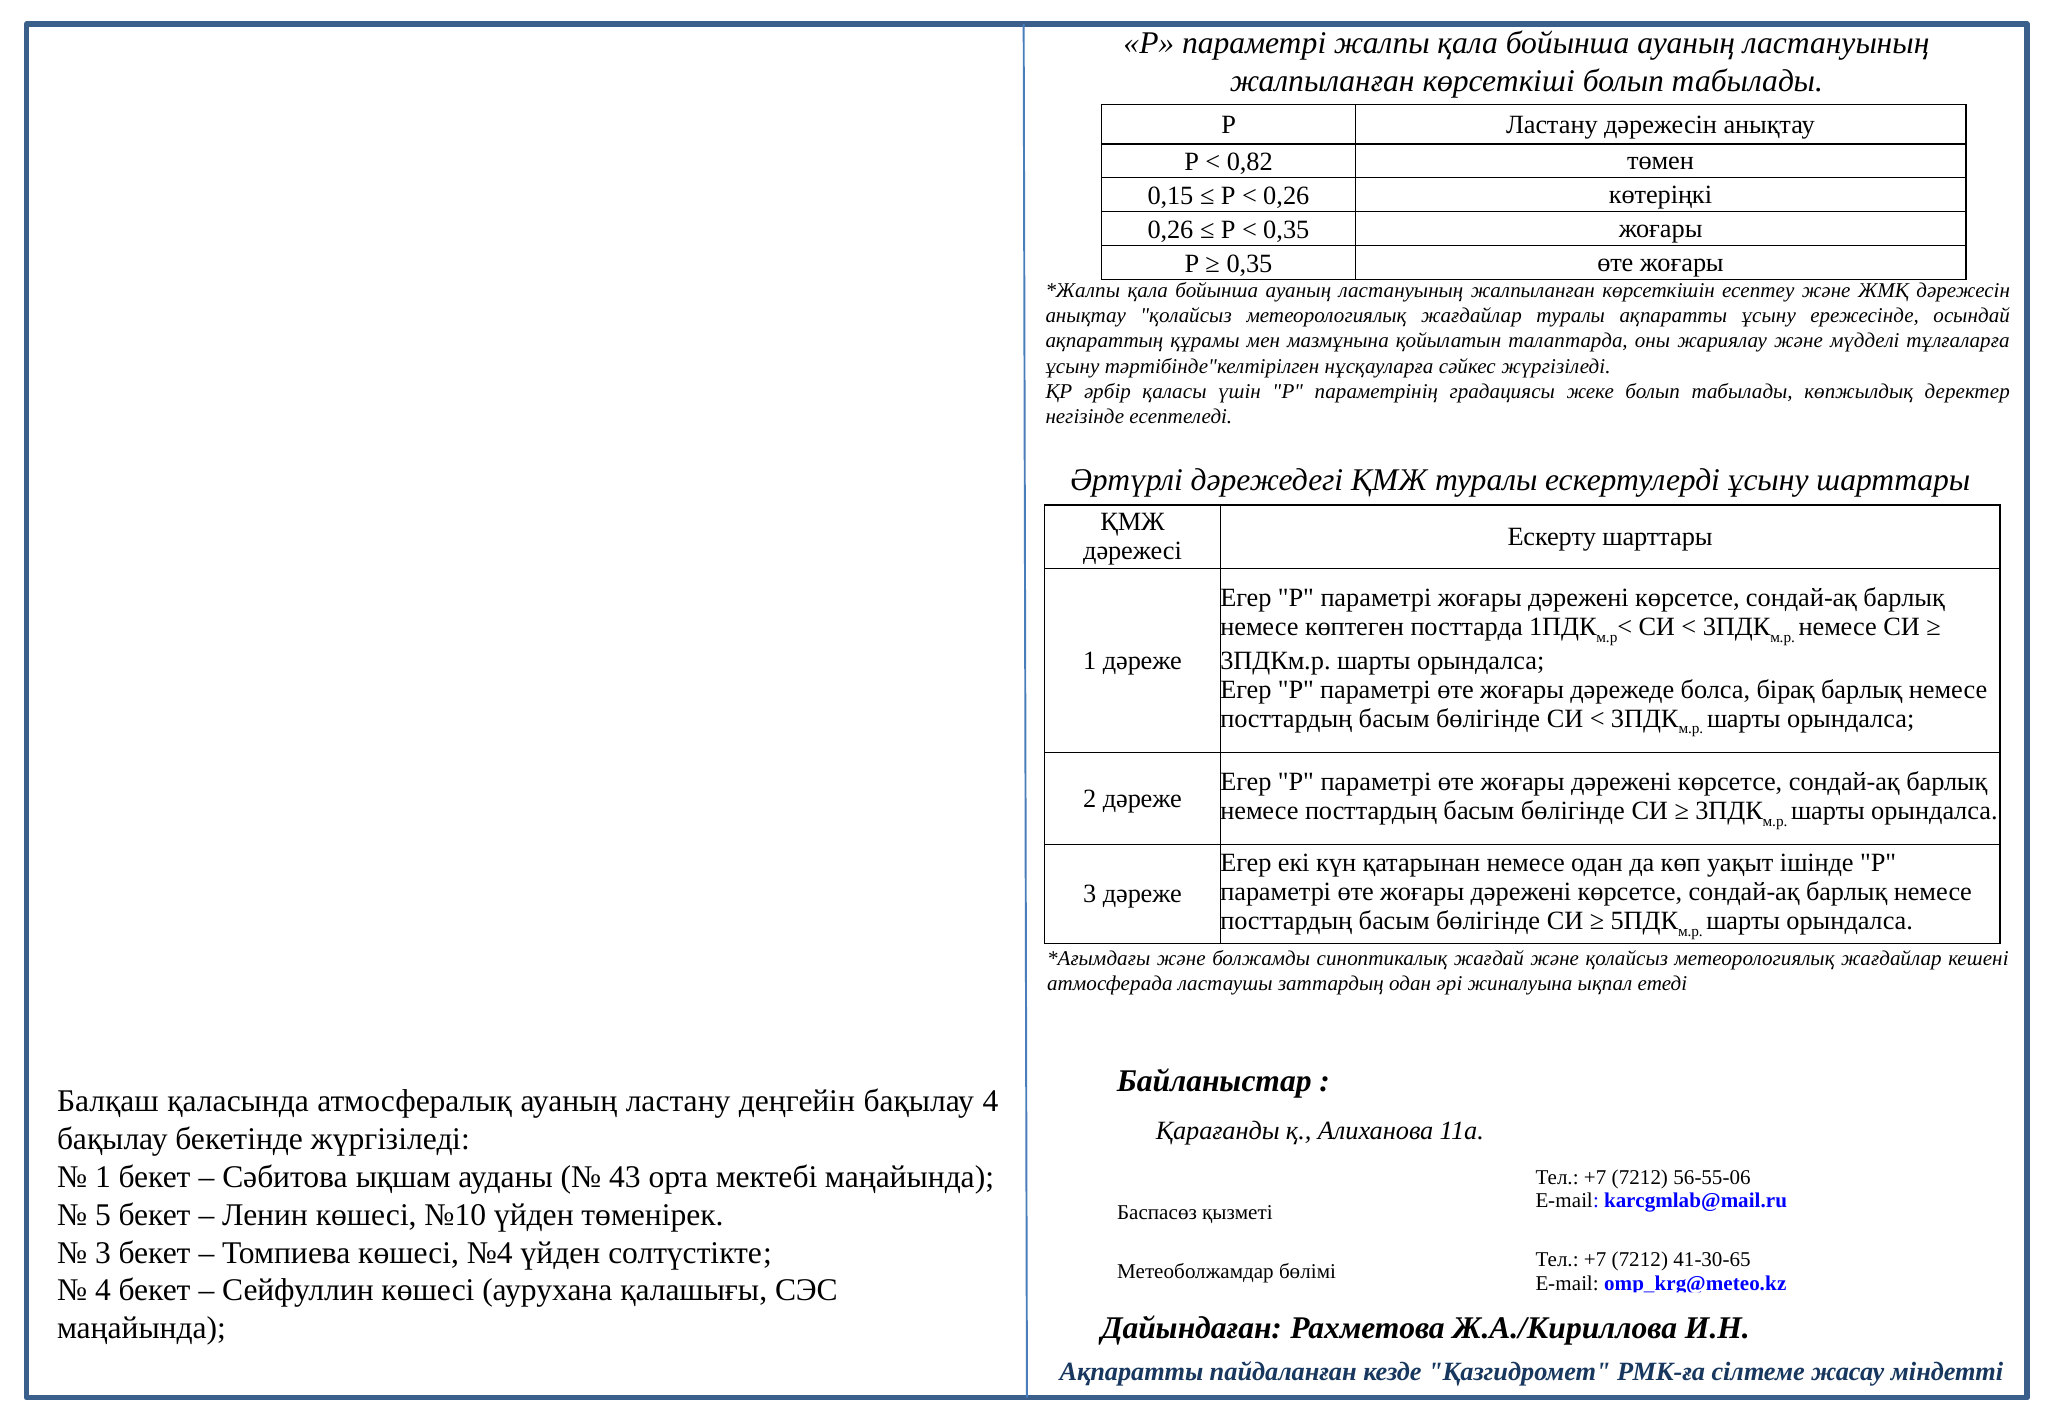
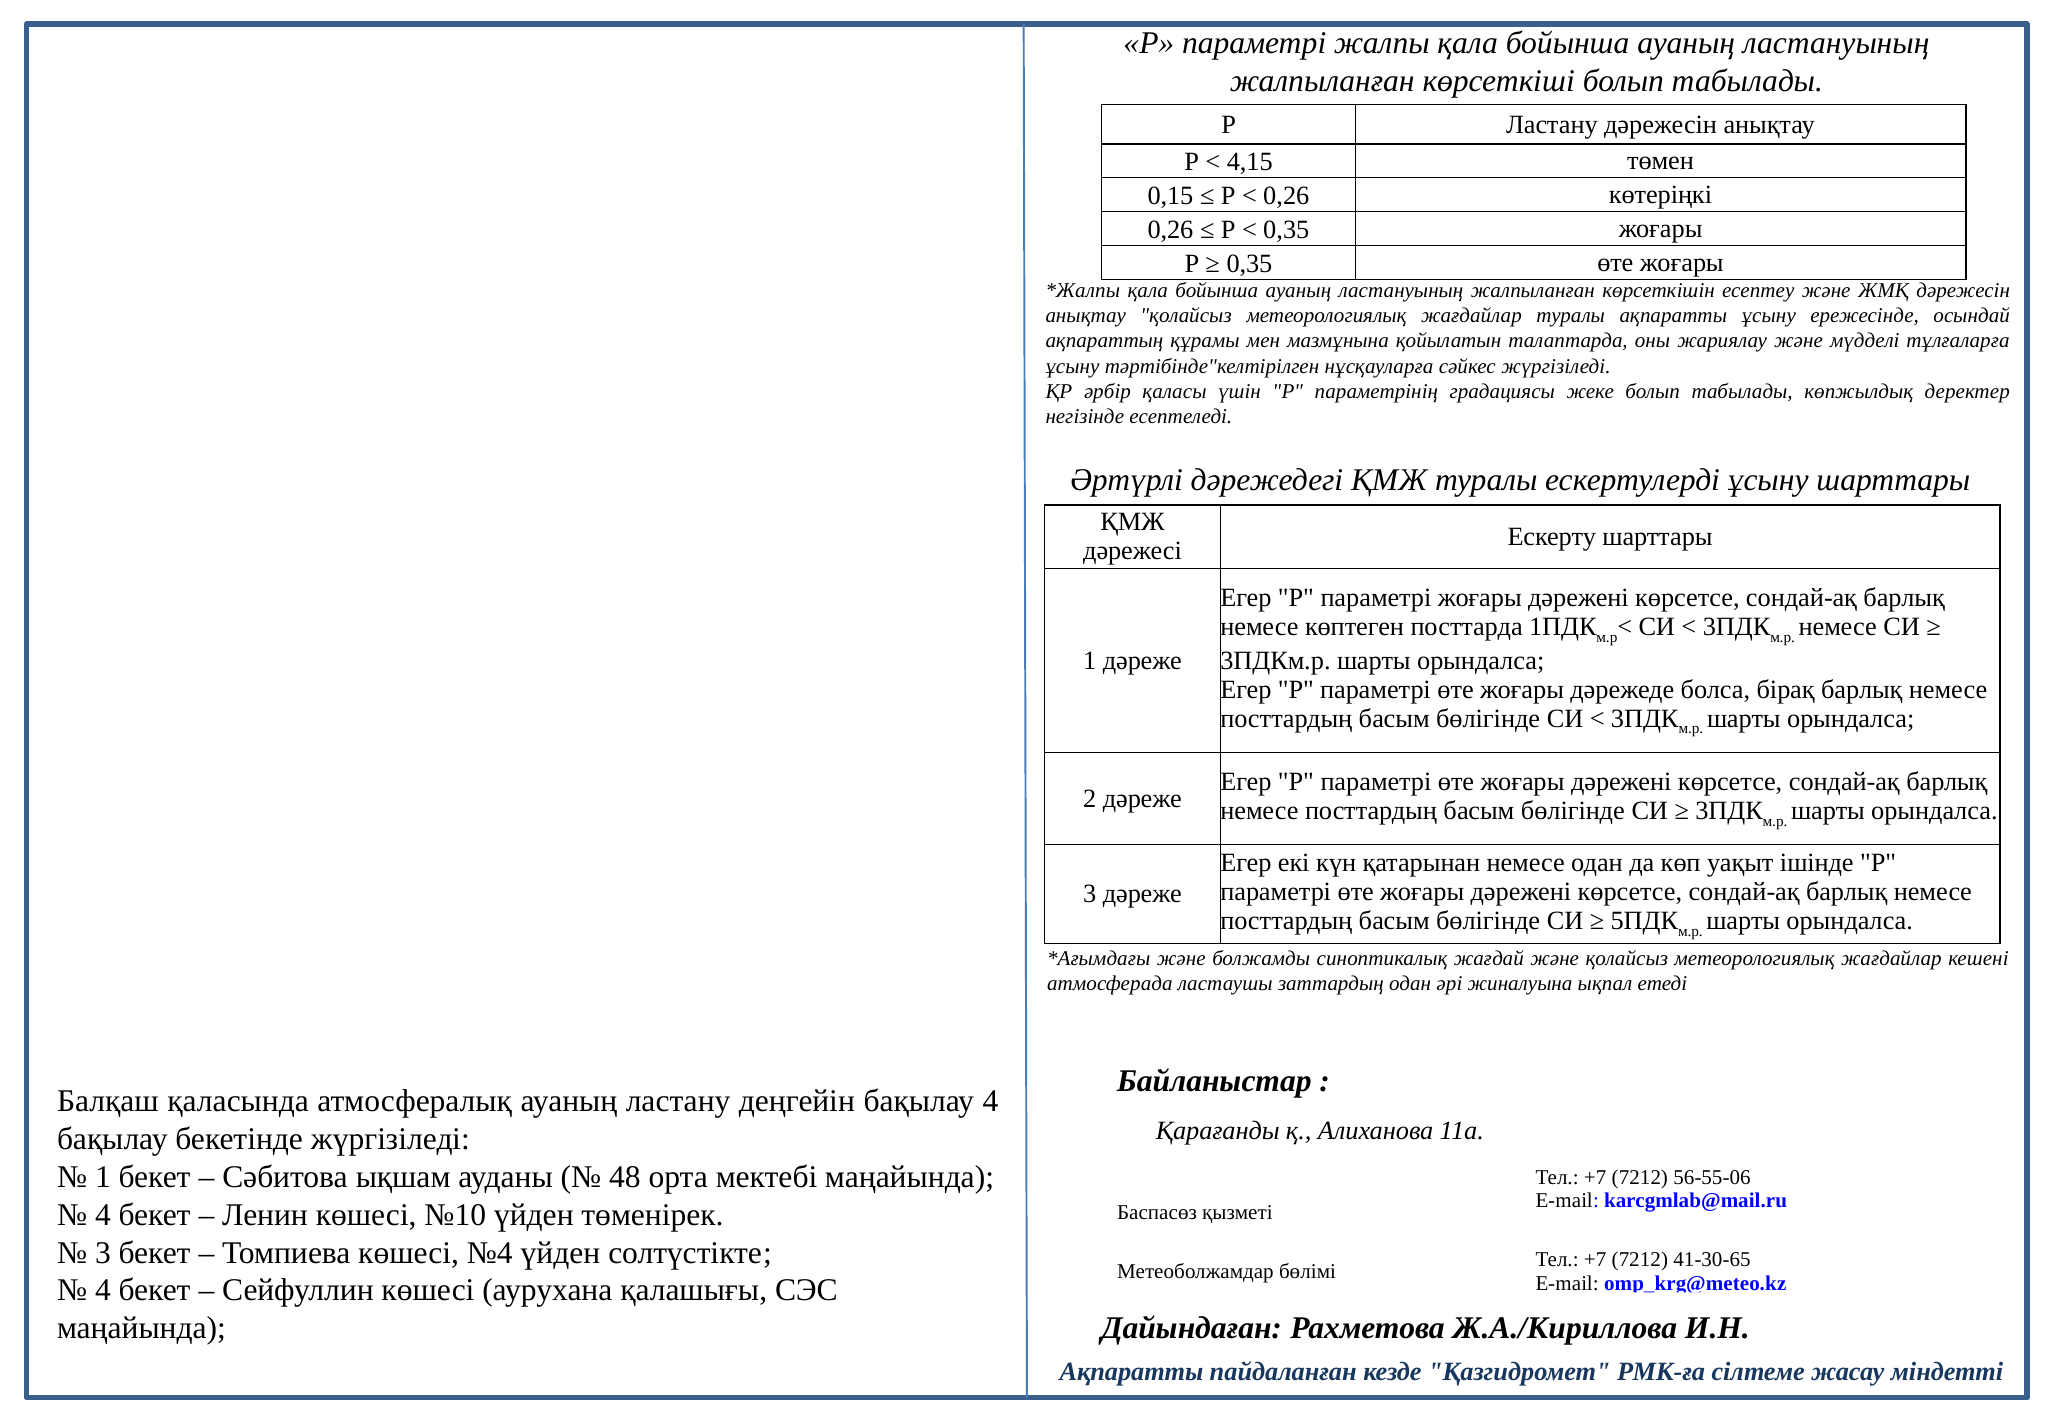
0,82: 0,82 -> 4,15 (1250, 162)
43: 43 -> 48 (625, 1177)
5: 5 -> 4 (103, 1215)
